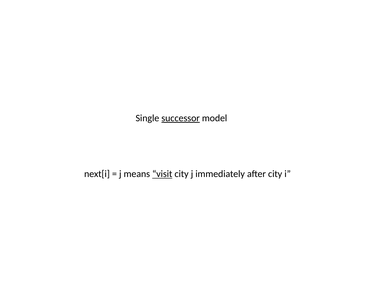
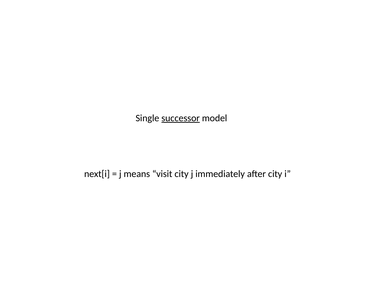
visit underline: present -> none (162, 174)
